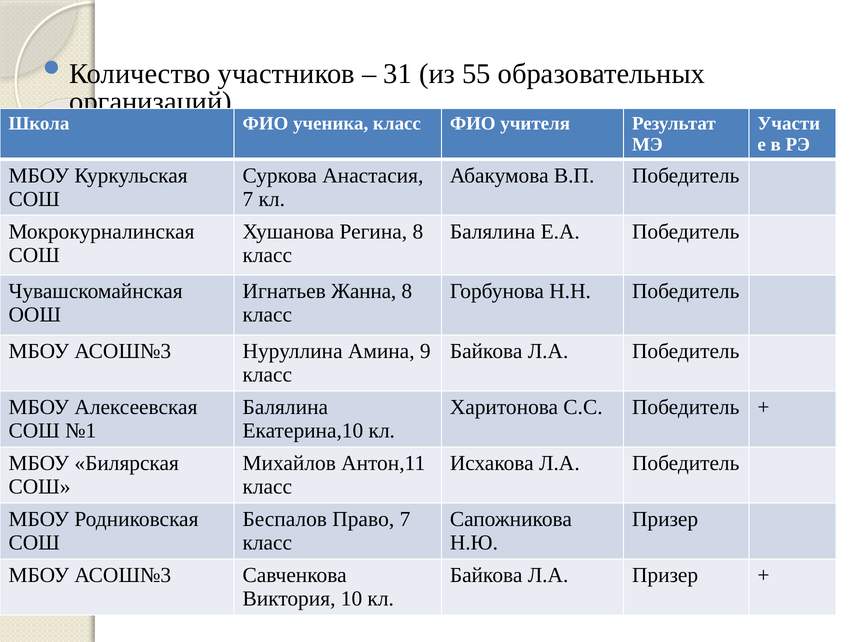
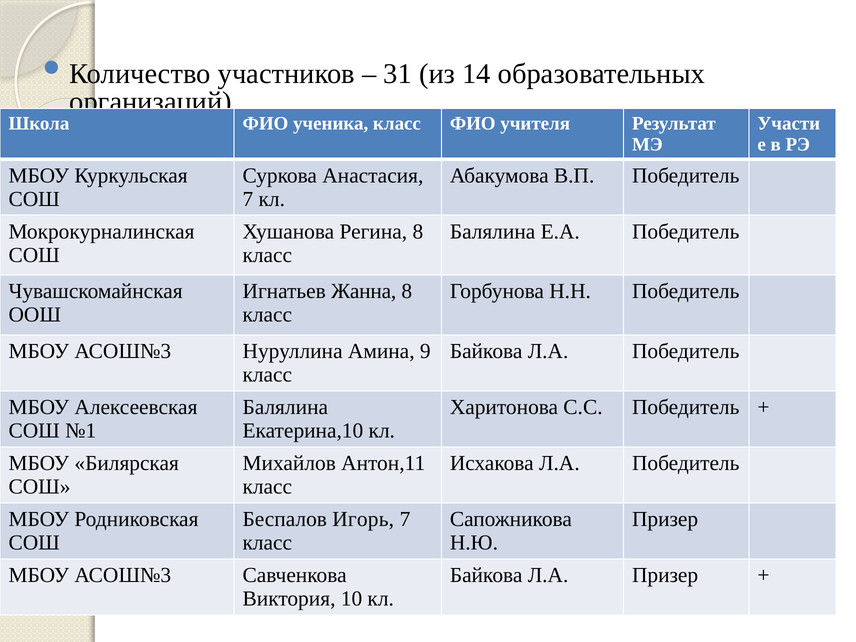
55: 55 -> 14 (476, 74)
Право: Право -> Игорь (363, 519)
